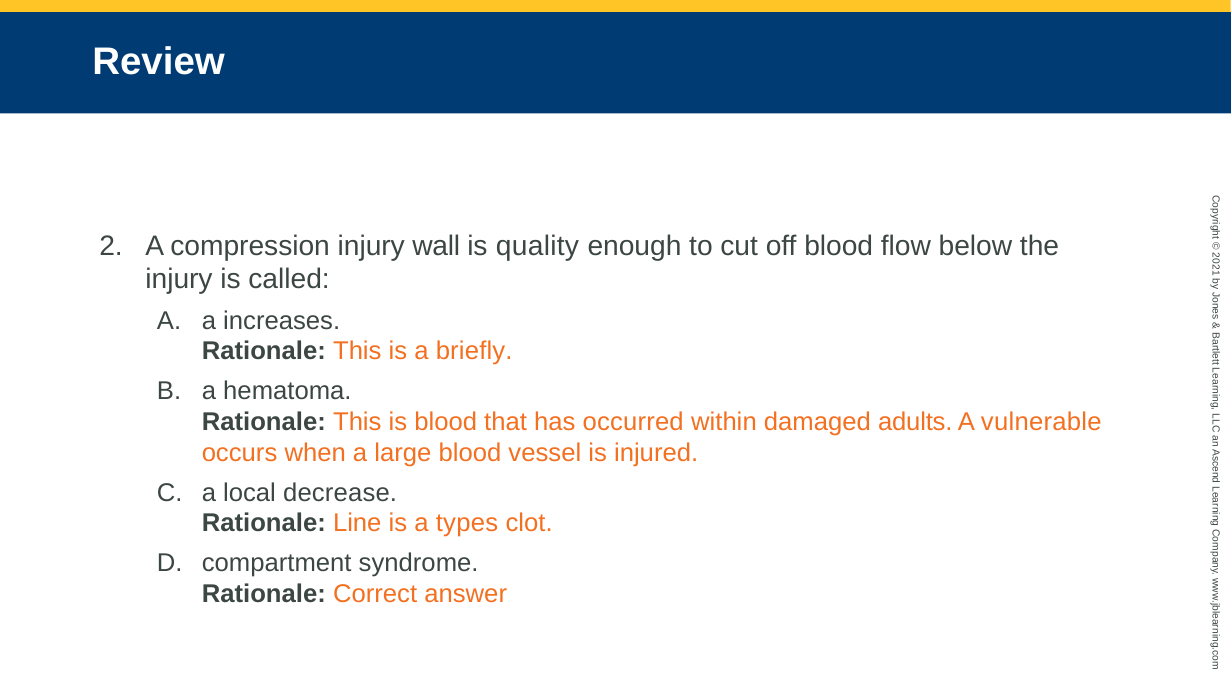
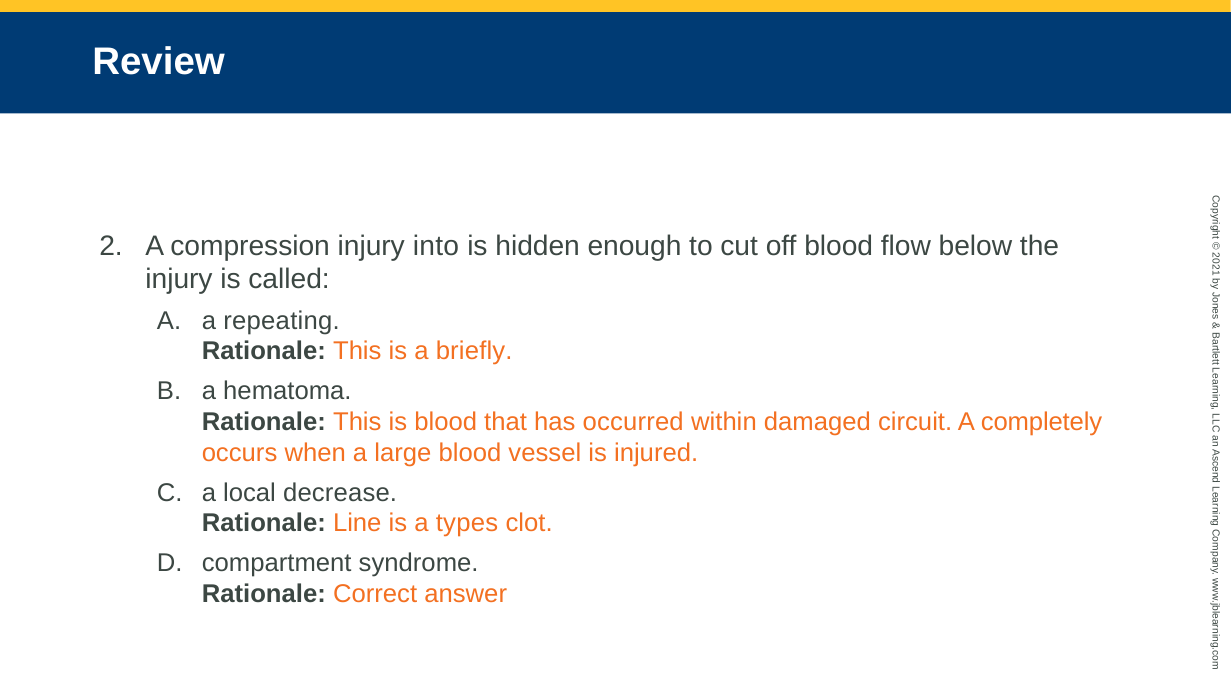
wall: wall -> into (436, 246)
quality: quality -> hidden (538, 246)
increases: increases -> repeating (282, 321)
adults: adults -> circuit (915, 422)
vulnerable: vulnerable -> completely (1042, 422)
